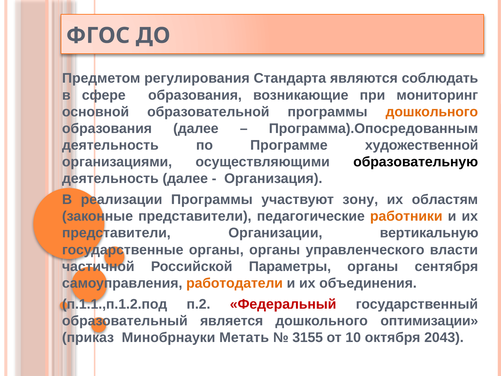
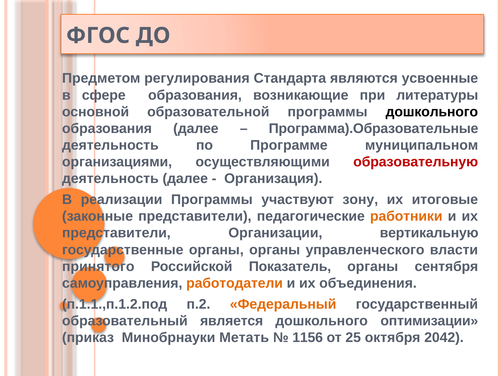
соблюдать: соблюдать -> усвоенные (440, 78)
мониторинг: мониторинг -> литературы (437, 95)
дошкольного colour: orange -> black (432, 112)
Программа).Опосредованным: Программа).Опосредованным -> Программа).Образовательные (374, 128)
художественной: художественной -> муниципальном (422, 145)
образовательную colour: black -> red (416, 162)
областям: областям -> итоговые (445, 199)
частичной: частичной -> принятого (98, 266)
Параметры: Параметры -> Показатель (290, 266)
Федеральный colour: red -> orange (283, 304)
3155: 3155 -> 1156 (308, 337)
10: 10 -> 25 (353, 337)
2043: 2043 -> 2042 (444, 337)
